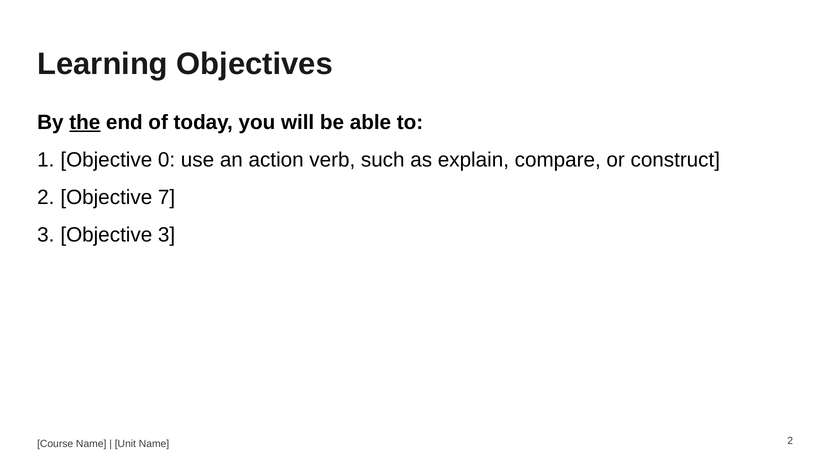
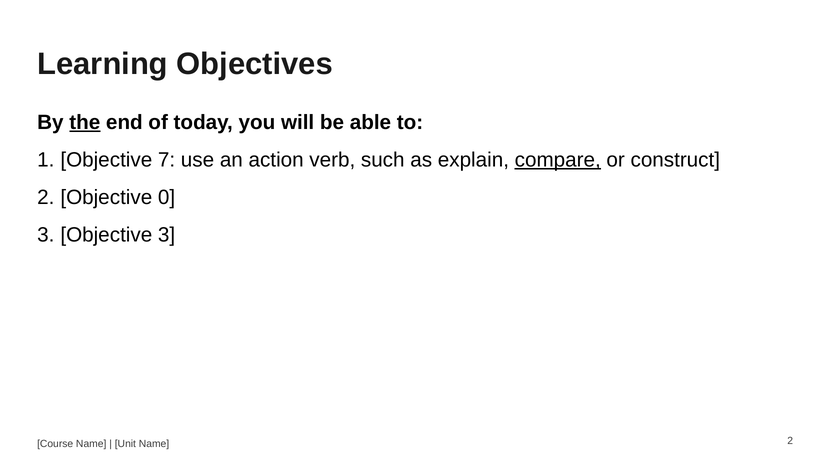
0: 0 -> 7 (167, 160)
compare underline: none -> present (558, 160)
7: 7 -> 0 (167, 197)
